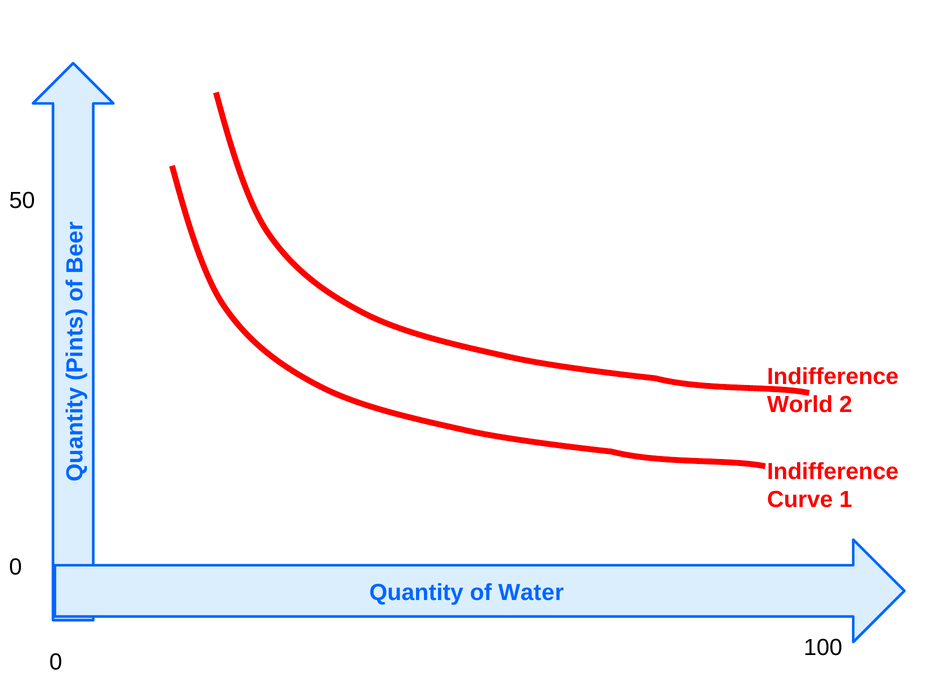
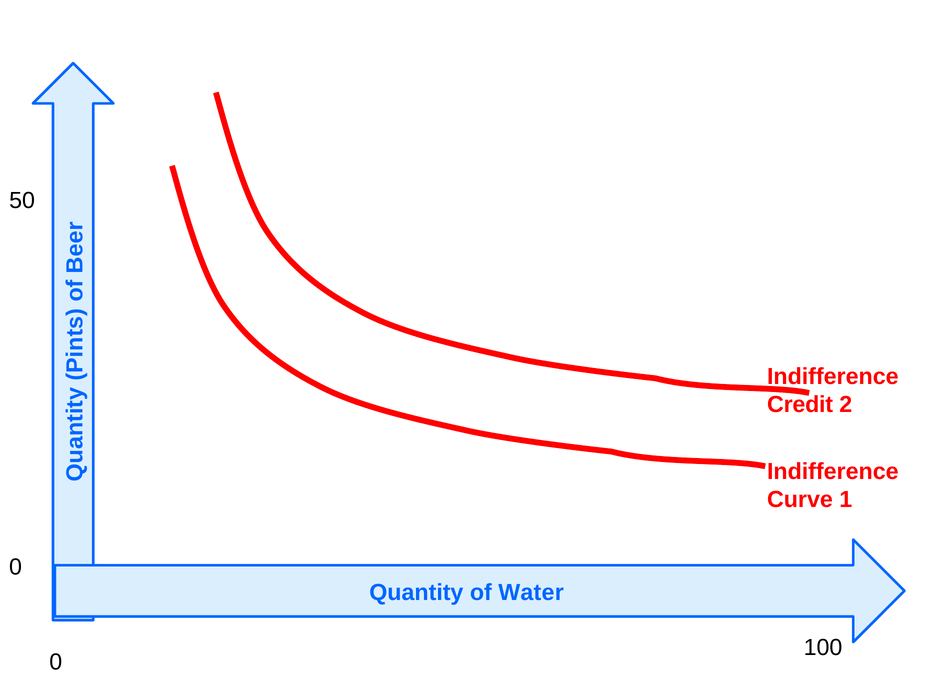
World: World -> Credit (800, 404)
